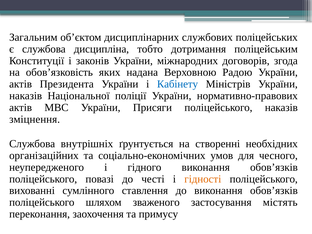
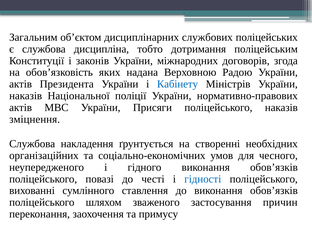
внутрішніх: внутрішніх -> накладення (87, 144)
гідності colour: orange -> blue (203, 179)
містять: містять -> причин (280, 202)
